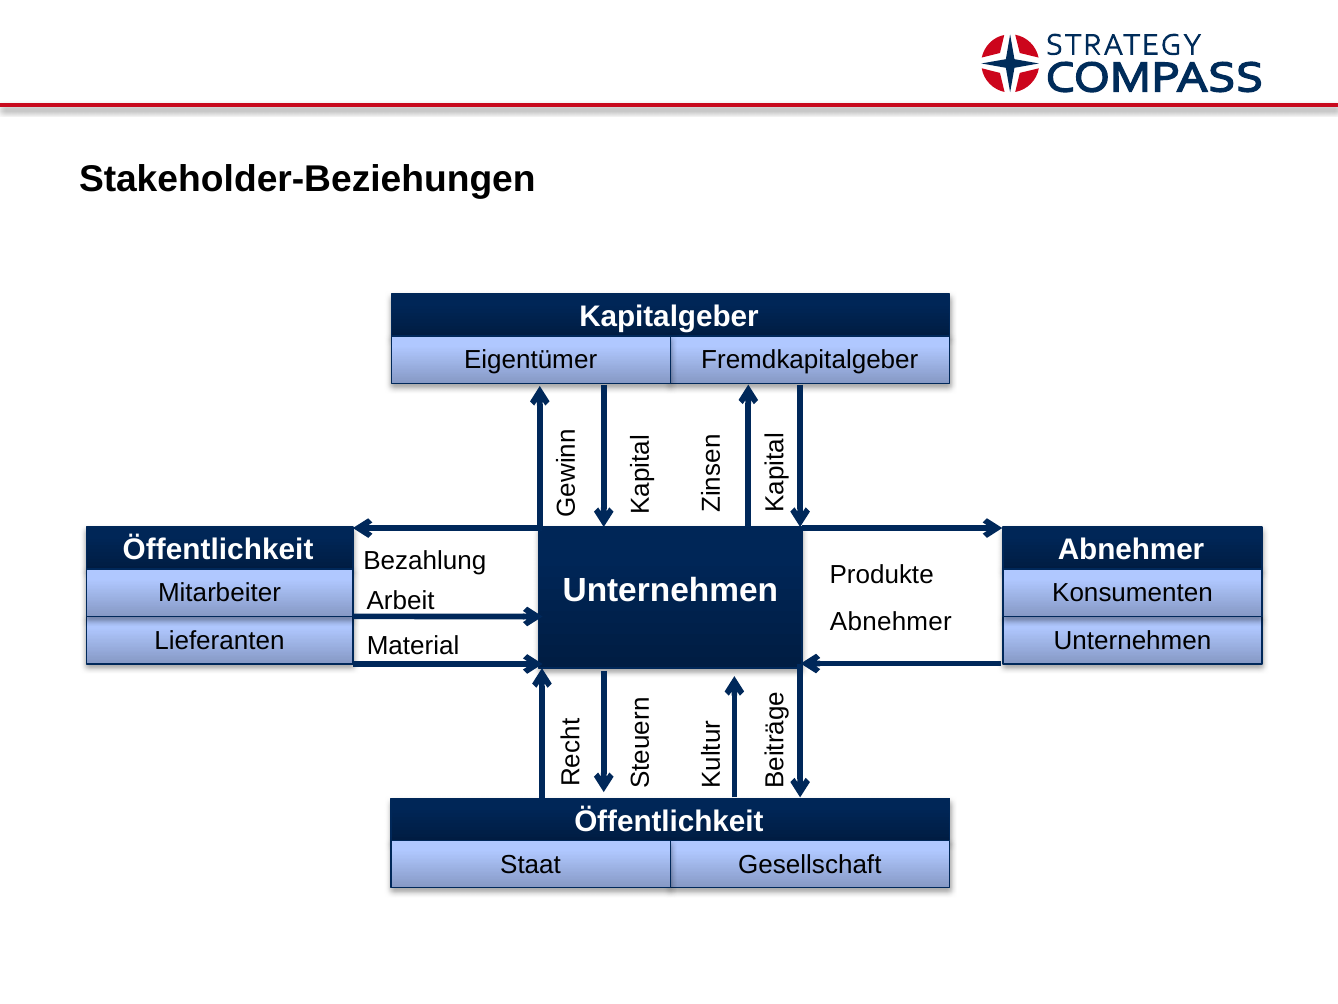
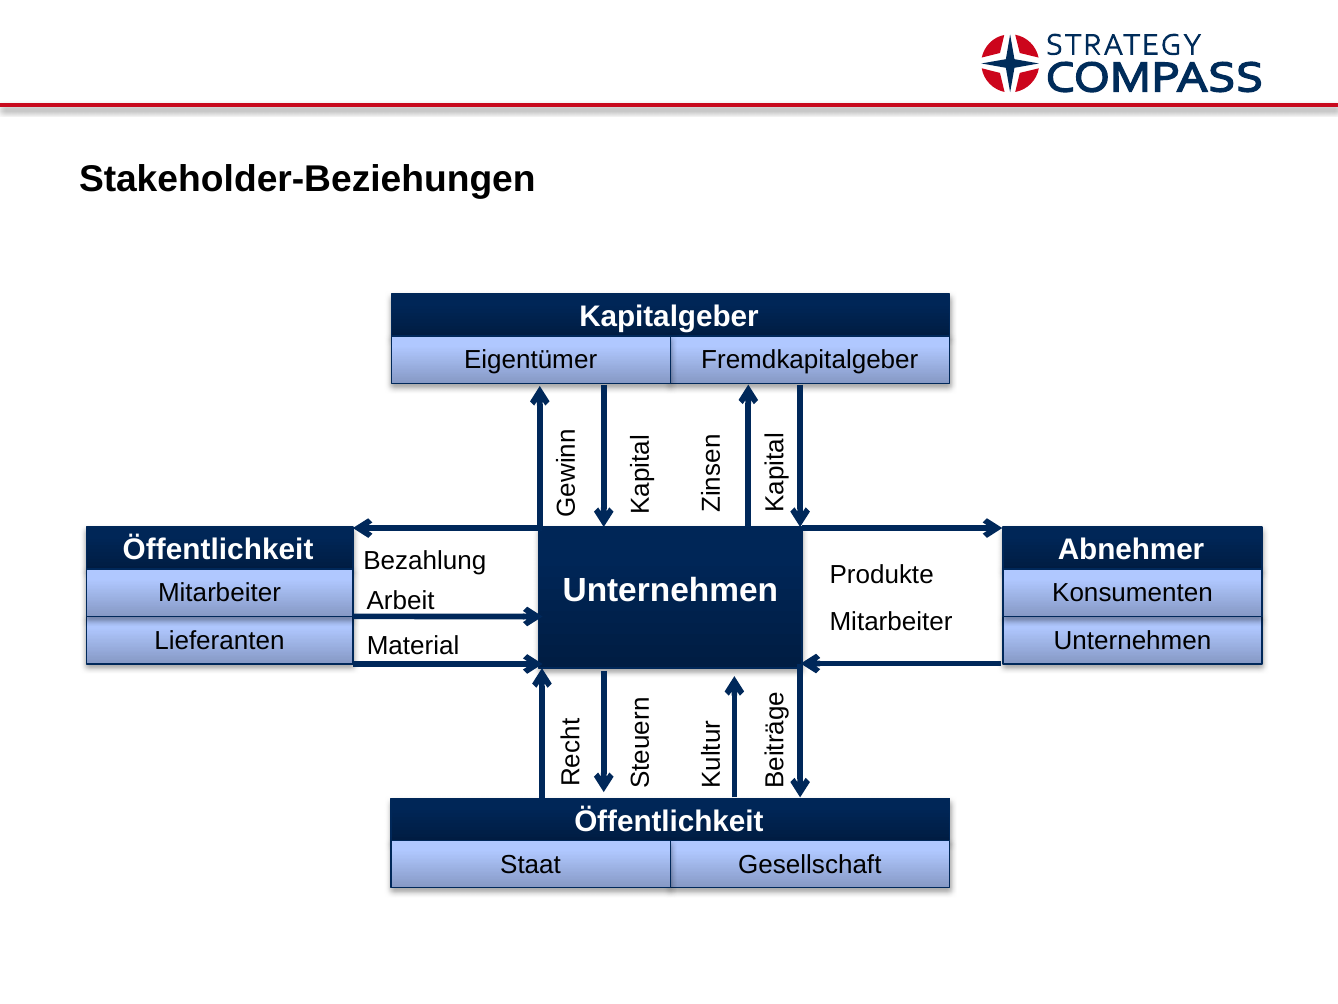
Abnehmer: Abnehmer -> Mitarbeiter (891, 622)
